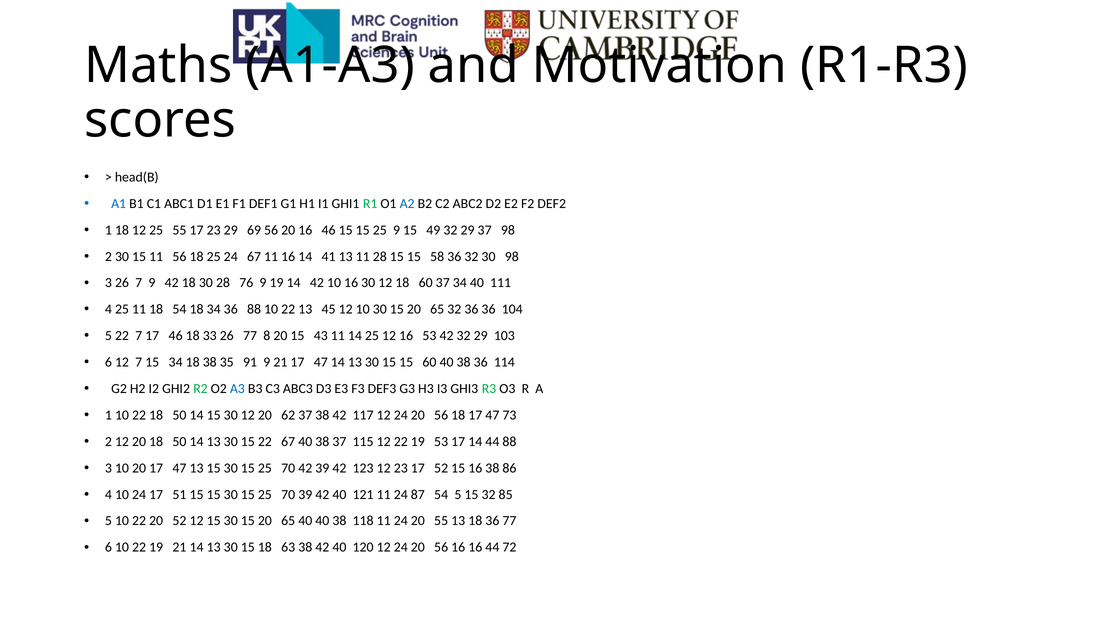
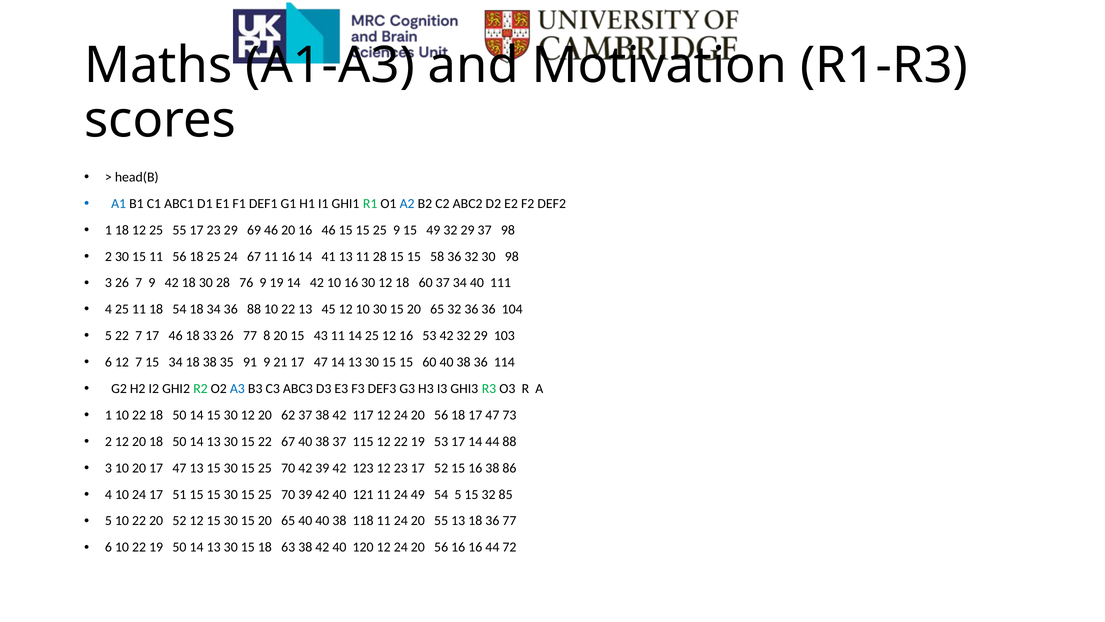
69 56: 56 -> 46 (271, 230)
24 87: 87 -> 49 (418, 494)
19 21: 21 -> 50 (179, 547)
